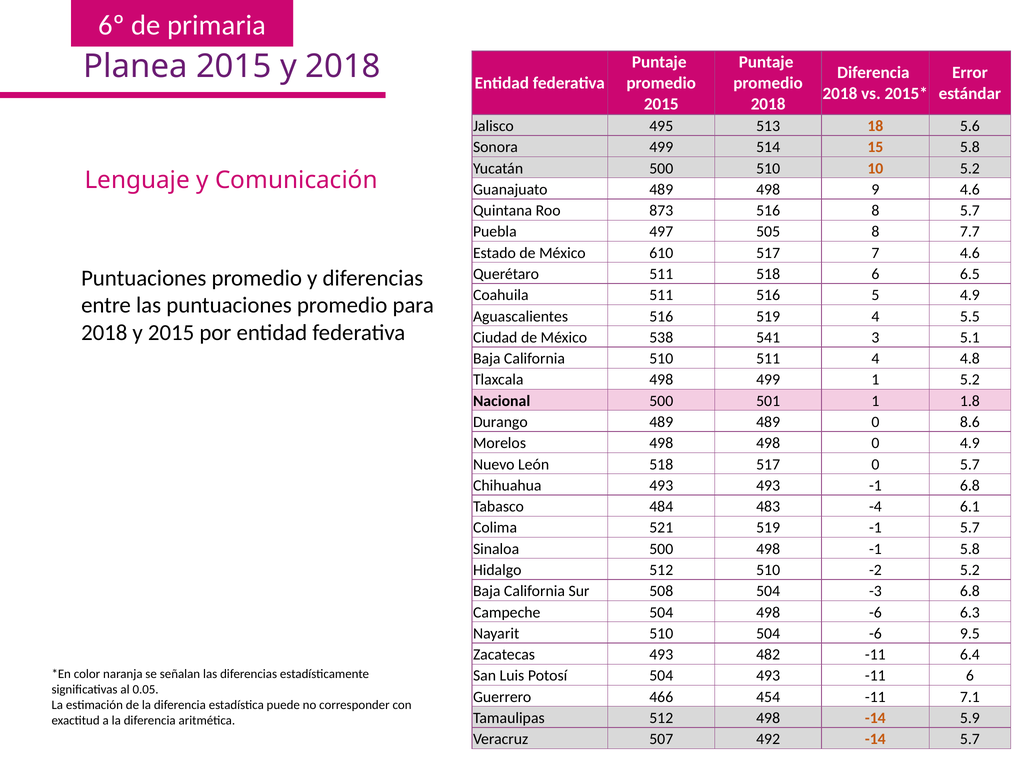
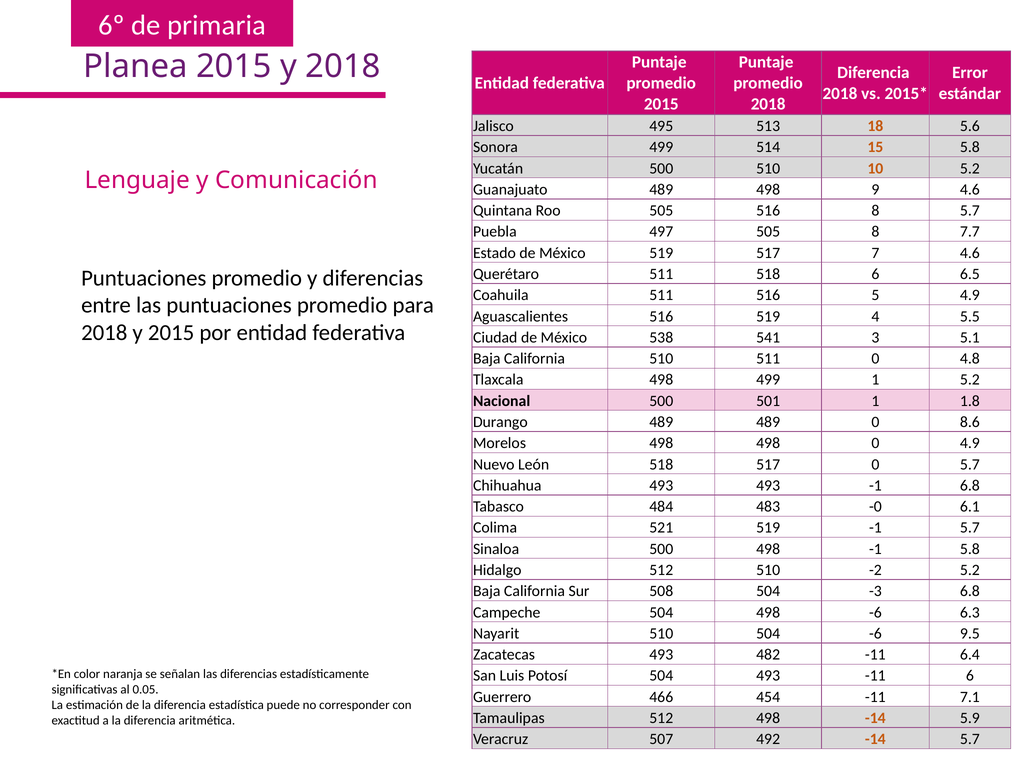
Roo 873: 873 -> 505 (661, 211)
México 610: 610 -> 519 (661, 253)
511 4: 4 -> 0 (875, 359)
-4: -4 -> -0 (875, 507)
